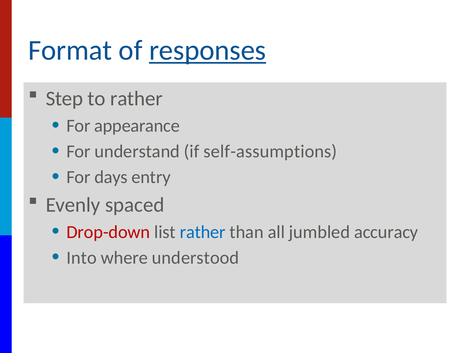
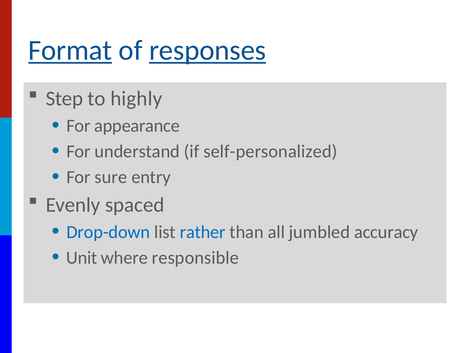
Format underline: none -> present (70, 50)
to rather: rather -> highly (136, 99)
self-assumptions: self-assumptions -> self-personalized (270, 151)
days: days -> sure (111, 177)
Drop-down colour: red -> blue (108, 232)
Into: Into -> Unit (82, 257)
understood: understood -> responsible (196, 257)
